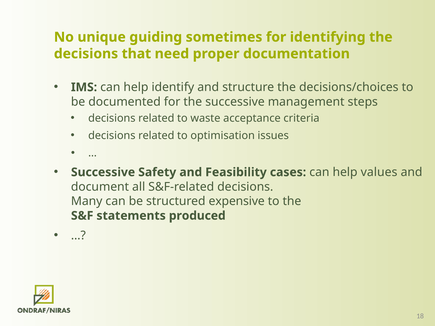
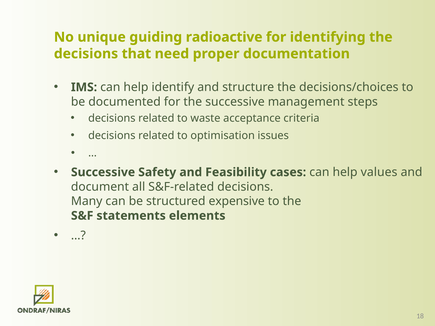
sometimes: sometimes -> radioactive (224, 37)
produced: produced -> elements (197, 216)
